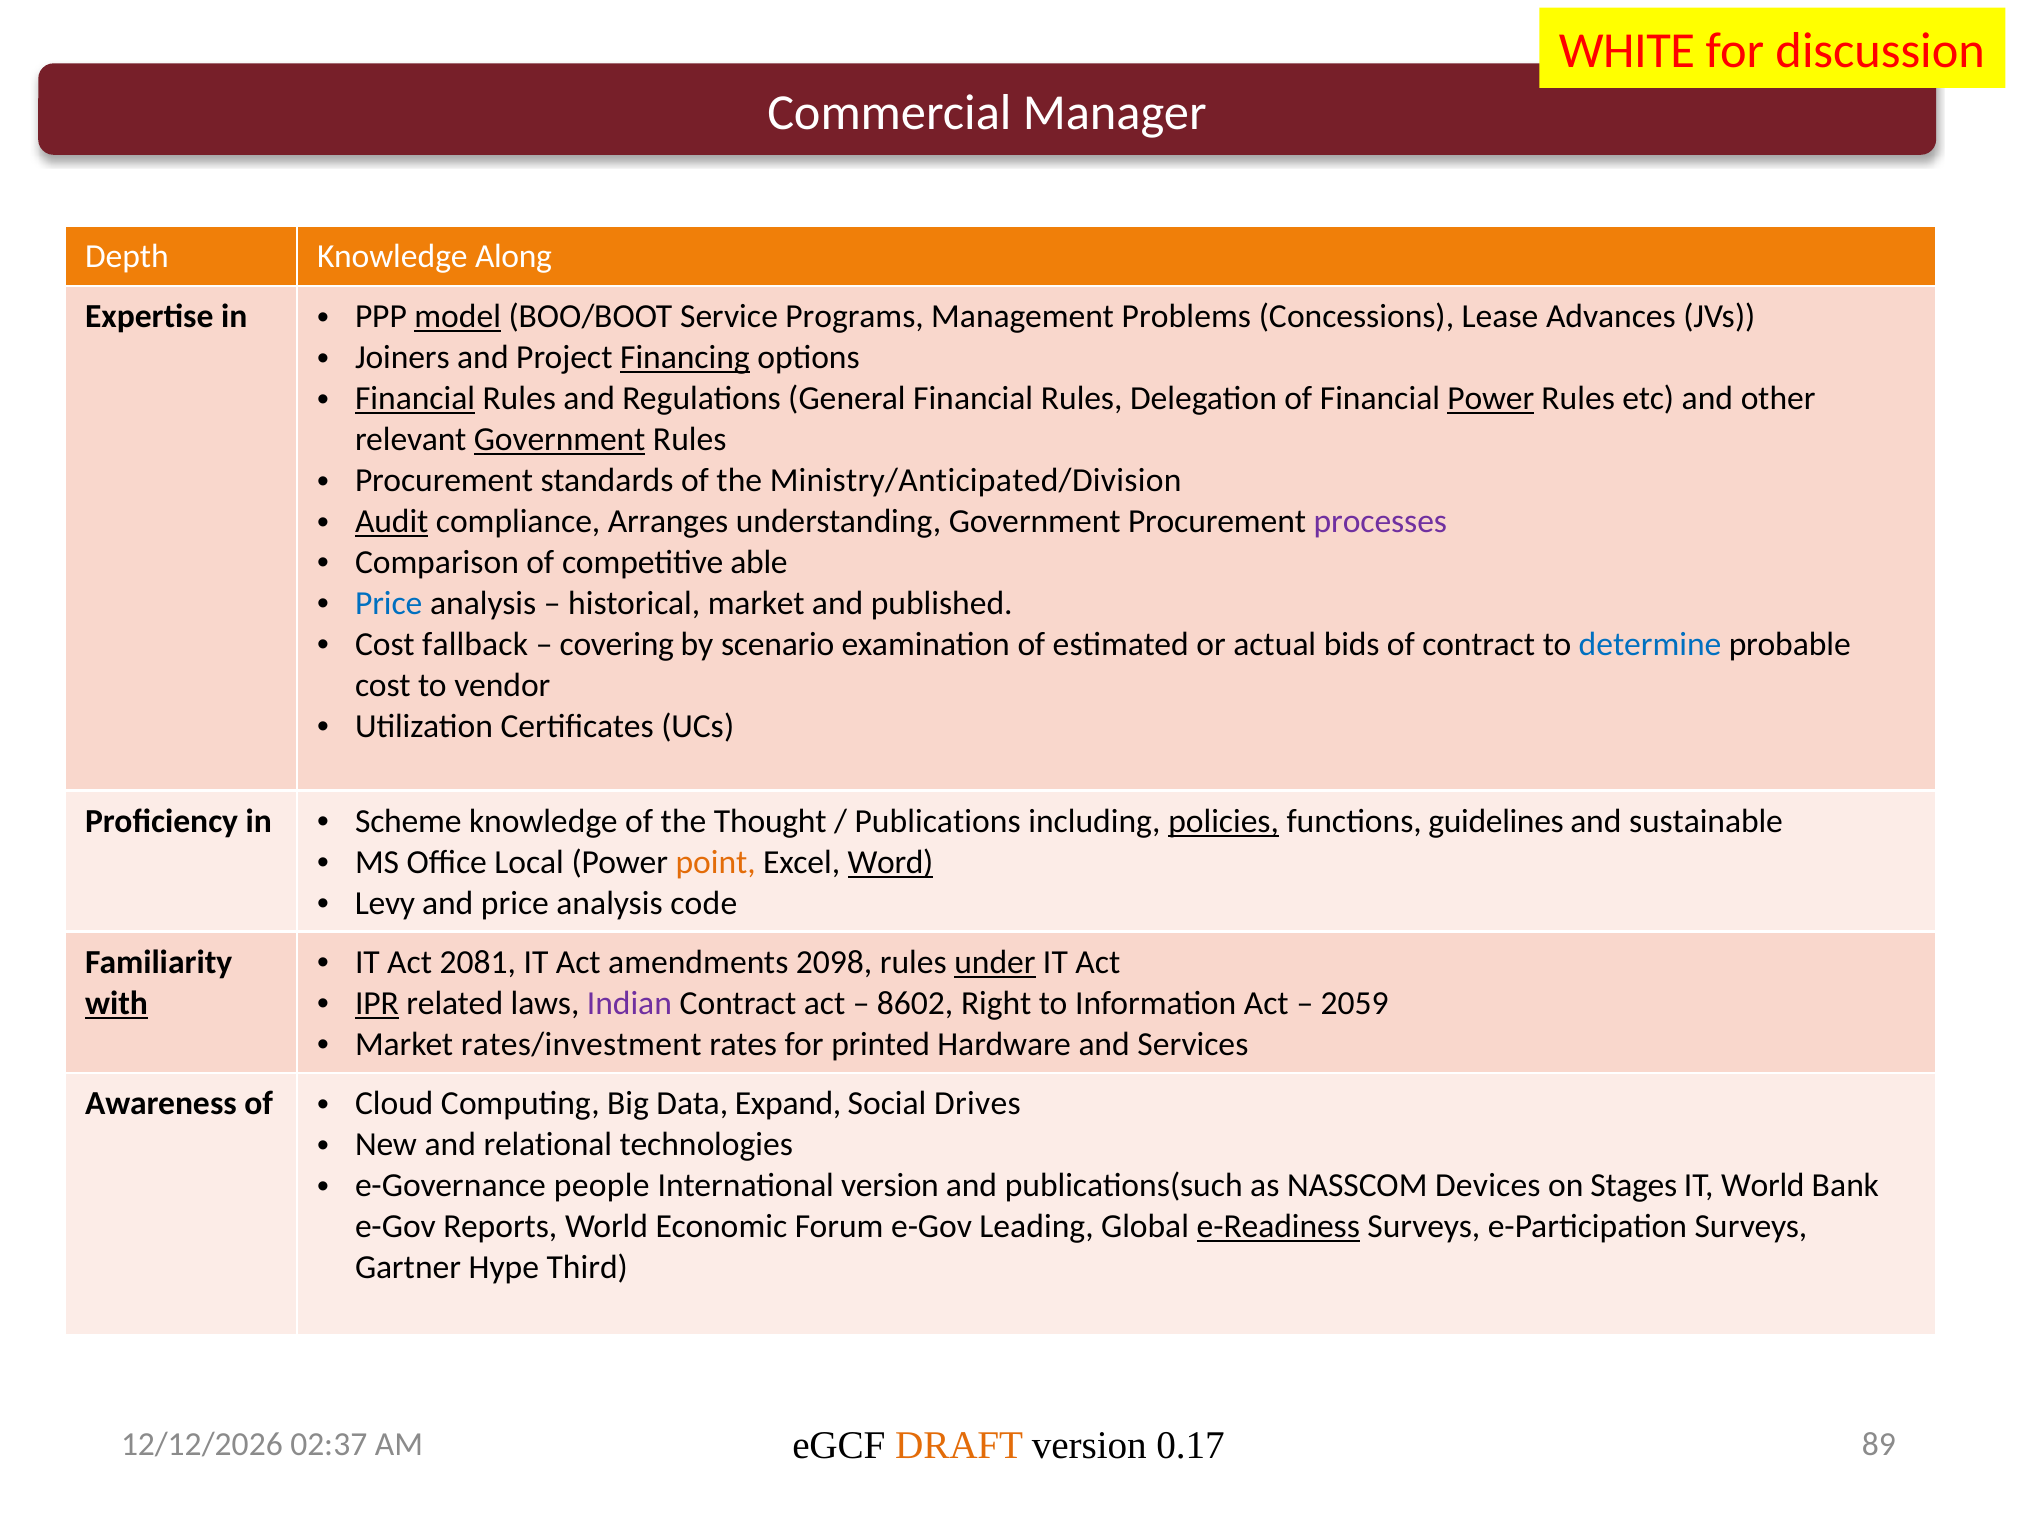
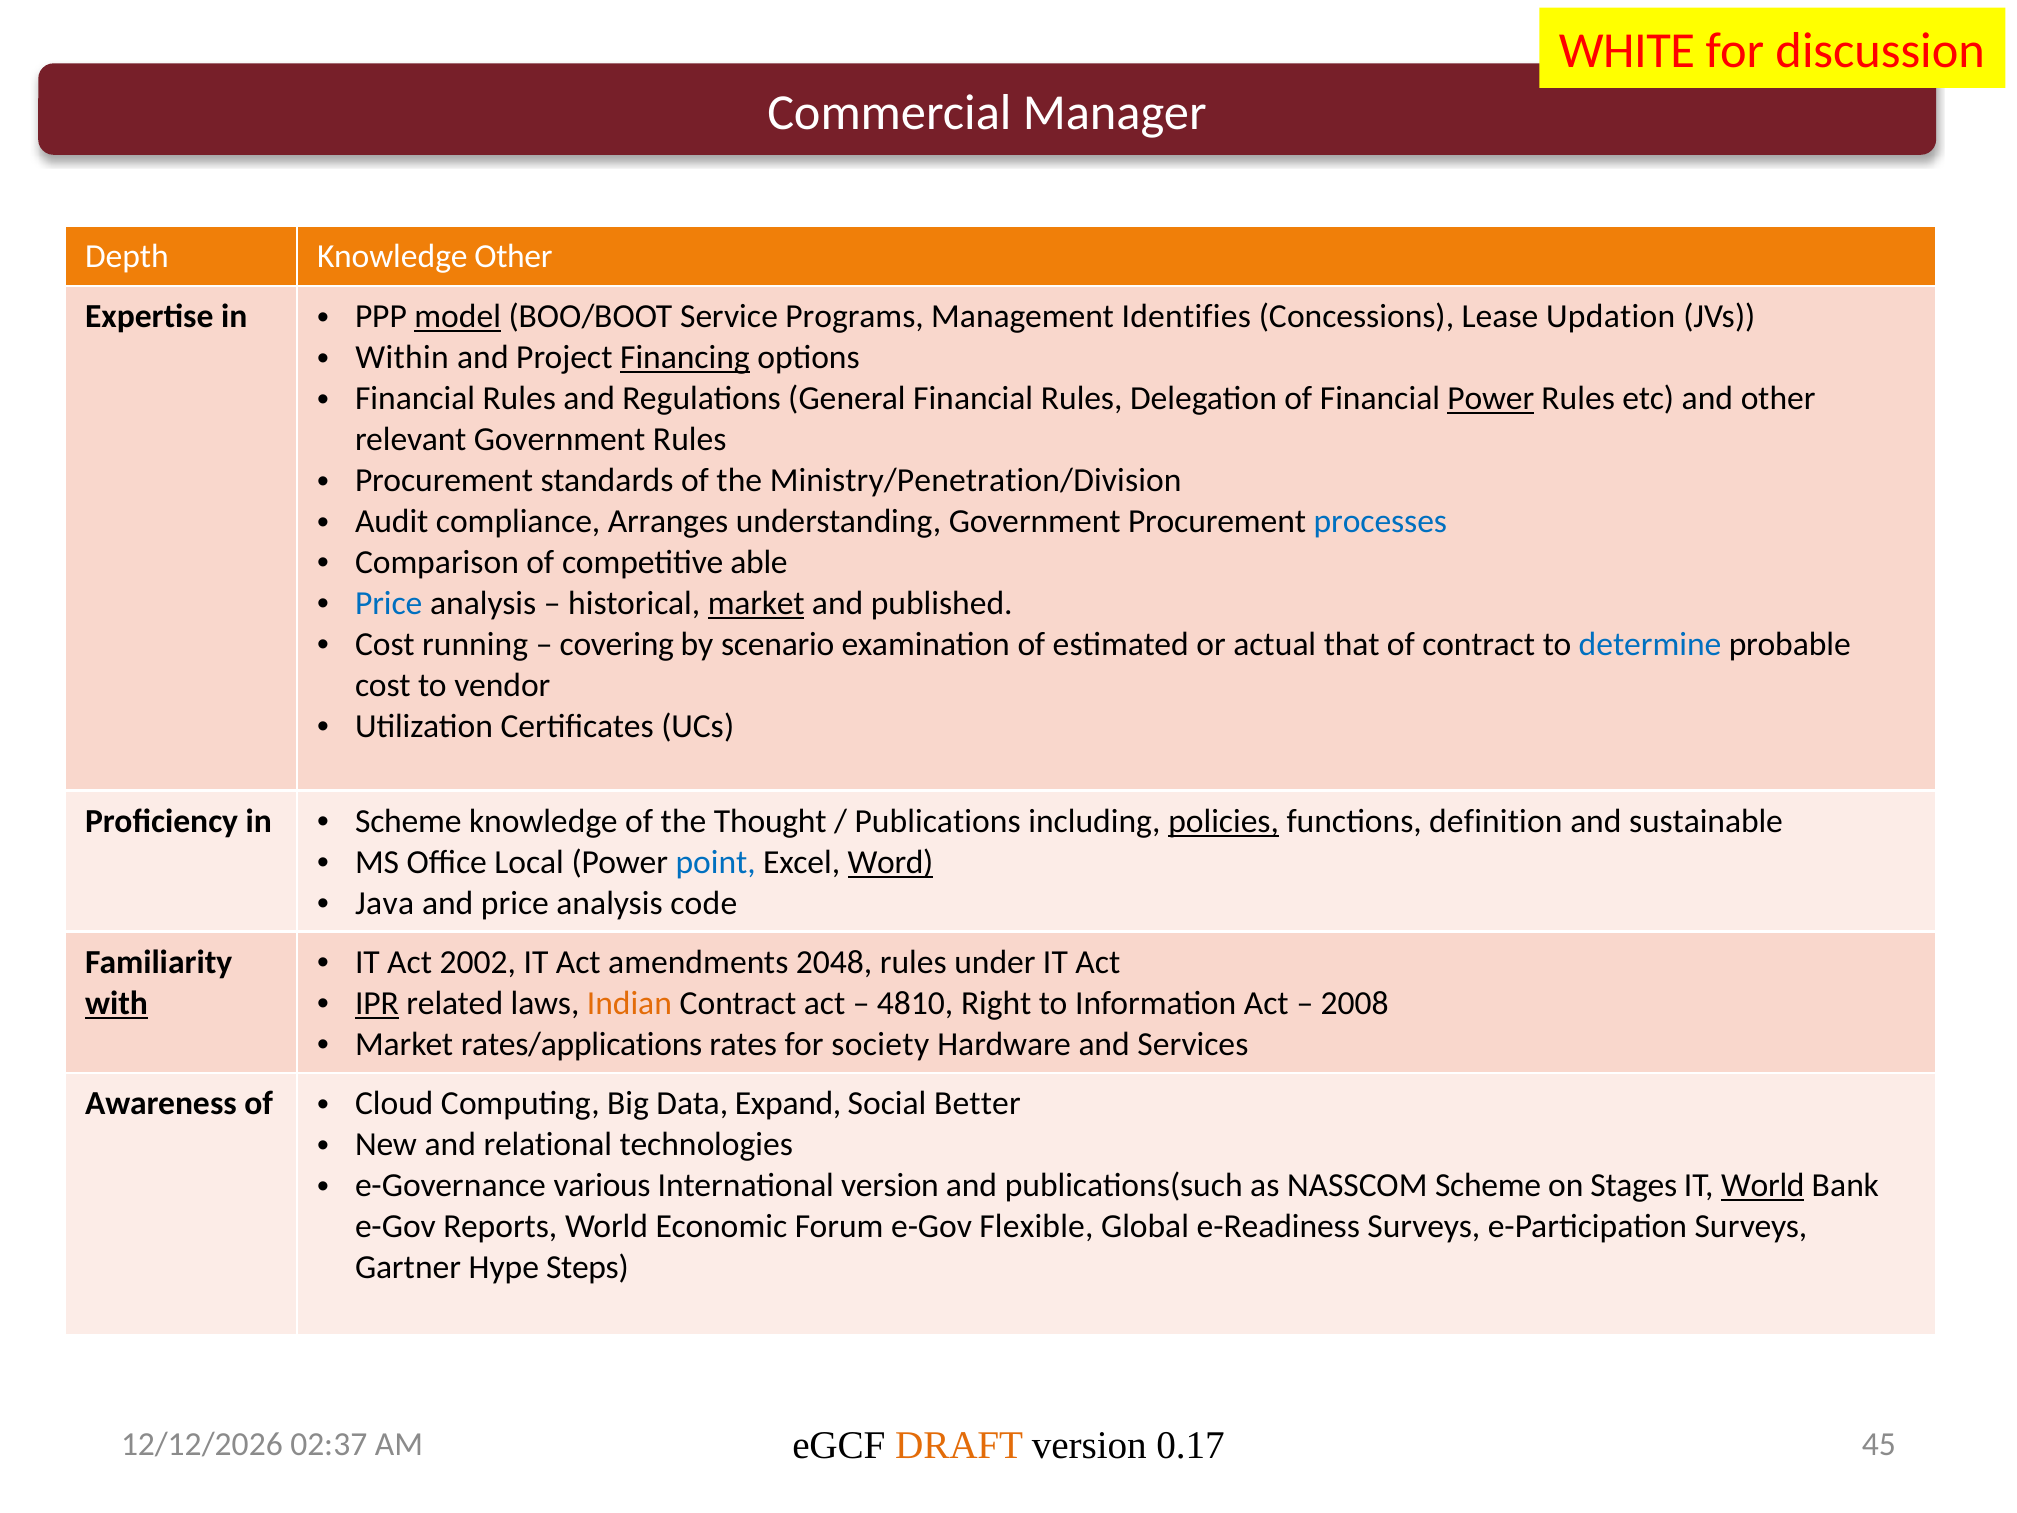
Knowledge Along: Along -> Other (513, 256)
Problems: Problems -> Identifies (1186, 317)
Advances: Advances -> Updation (1611, 317)
Joiners: Joiners -> Within (402, 358)
Financial underline: present -> none (415, 399)
Government underline: present -> none (560, 440)
Ministry/Anticipated/Division: Ministry/Anticipated/Division -> Ministry/Penetration/Division (976, 481)
Audit underline: present -> none (392, 522)
processes colour: purple -> blue (1380, 522)
market underline: none -> present (756, 604)
fallback: fallback -> running (475, 645)
bids: bids -> that (1352, 645)
guidelines: guidelines -> definition (1496, 821)
point colour: orange -> blue (716, 862)
Levy: Levy -> Java (385, 903)
2081: 2081 -> 2002 (478, 962)
2098: 2098 -> 2048 (834, 962)
under underline: present -> none (995, 962)
Indian colour: purple -> orange (629, 1003)
8602: 8602 -> 4810 (915, 1003)
2059: 2059 -> 2008 (1355, 1003)
rates/investment: rates/investment -> rates/applications (582, 1044)
printed: printed -> society (880, 1044)
Drives: Drives -> Better (977, 1104)
people: people -> various (602, 1186)
NASSCOM Devices: Devices -> Scheme (1488, 1186)
World underline: none -> present (1763, 1186)
Leading: Leading -> Flexible (1036, 1227)
e-Readiness underline: present -> none (1278, 1227)
Third: Third -> Steps (587, 1268)
89: 89 -> 45 (1879, 1444)
